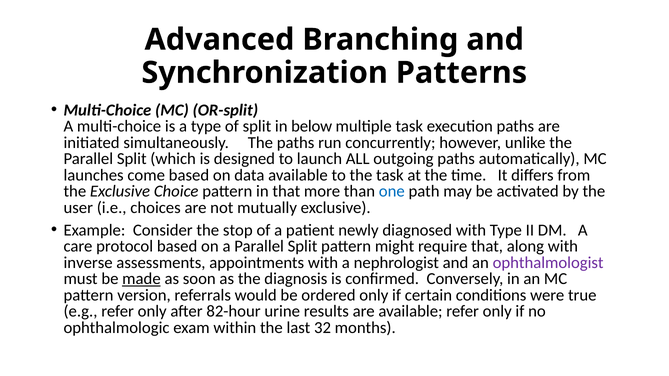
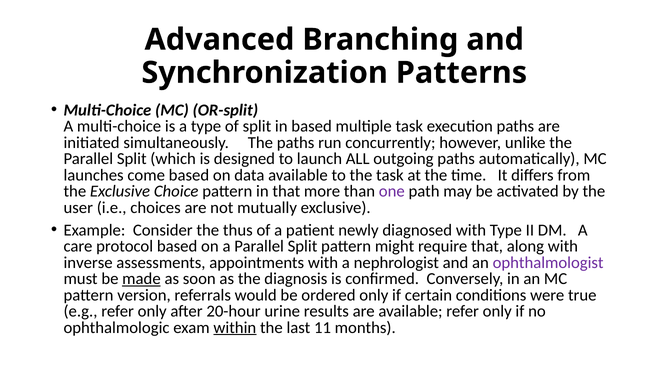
in below: below -> based (312, 126)
one colour: blue -> purple (392, 191)
stop: stop -> thus (238, 230)
82-hour: 82-hour -> 20-hour (234, 312)
within underline: none -> present (235, 328)
32: 32 -> 11 (323, 328)
